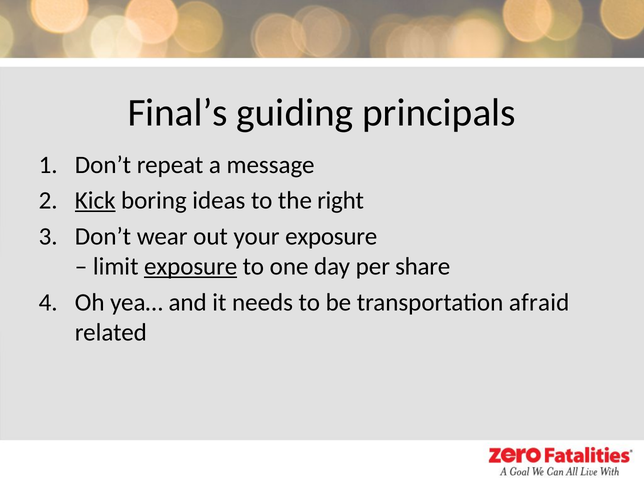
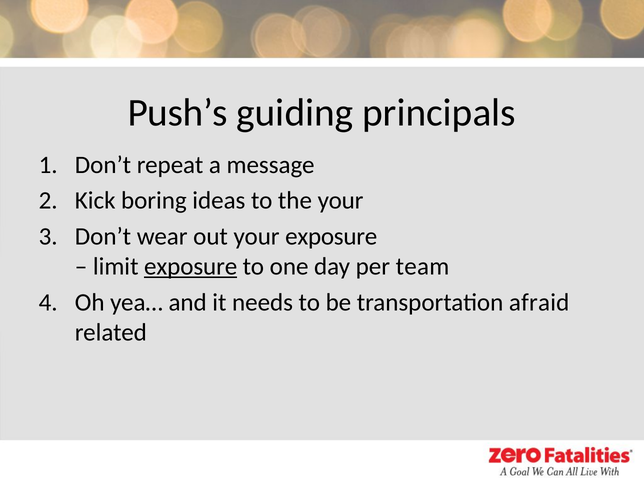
Final’s: Final’s -> Push’s (178, 113)
Kick underline: present -> none (95, 201)
the right: right -> your (341, 201)
share: share -> team (422, 267)
